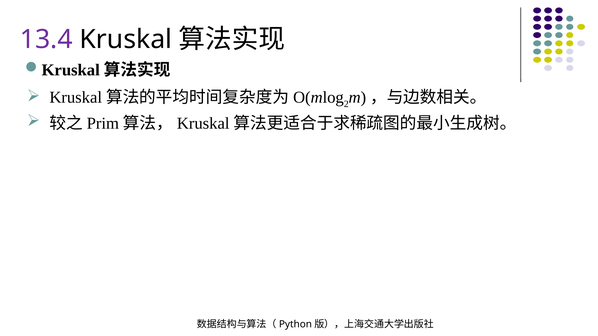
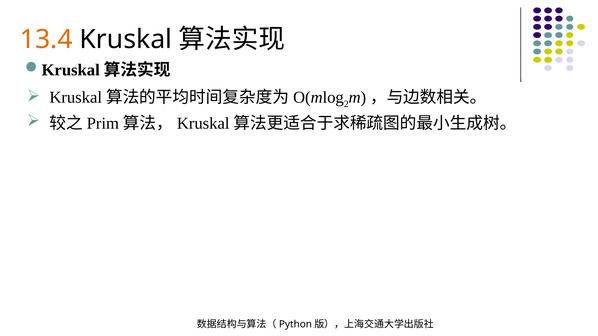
13.4 colour: purple -> orange (46, 39)
